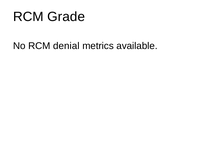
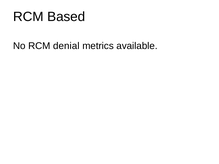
Grade: Grade -> Based (66, 17)
